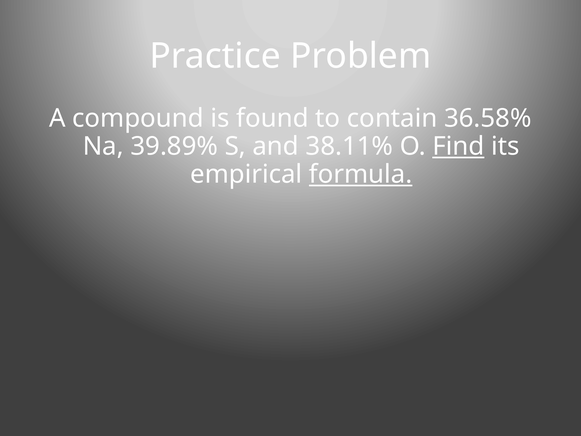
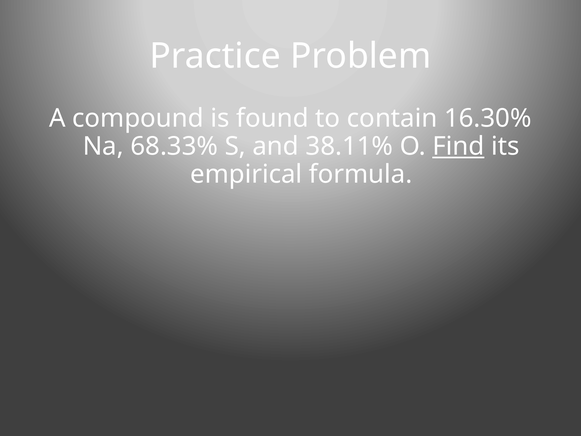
36.58%: 36.58% -> 16.30% (488, 118)
39.89%: 39.89% -> 68.33% (174, 146)
formula underline: present -> none (361, 174)
